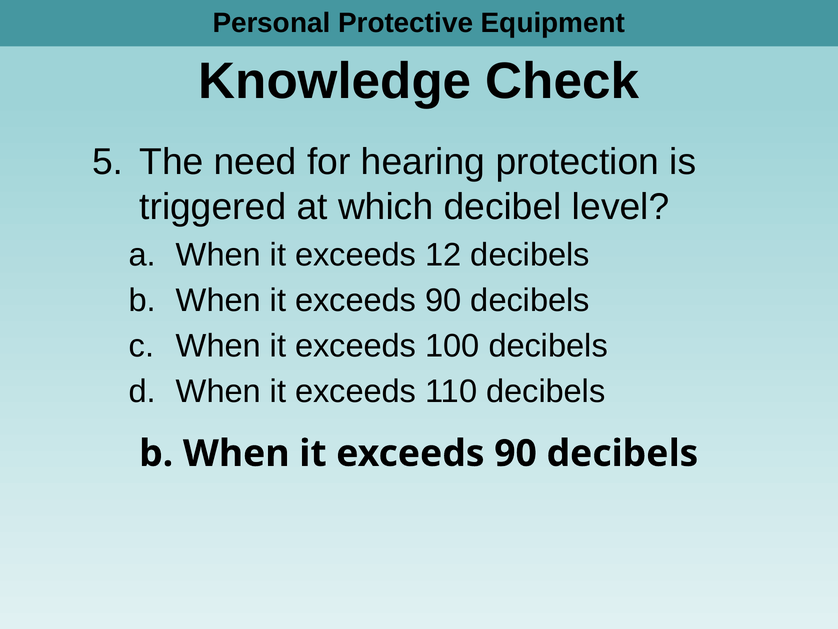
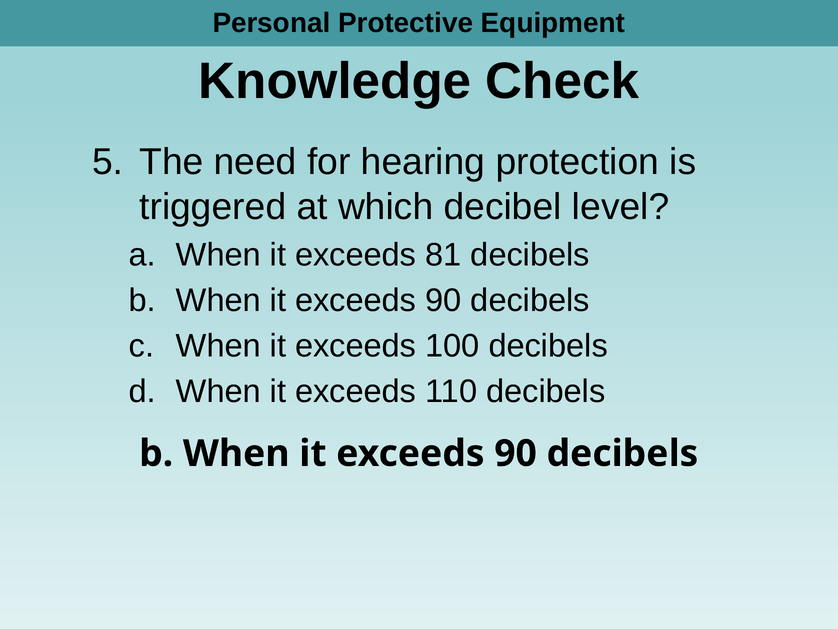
12: 12 -> 81 (443, 255)
